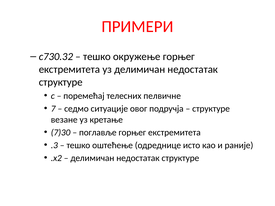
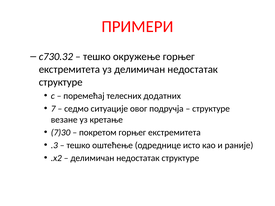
пелвичне: пелвичне -> додатних (162, 96)
поглавље: поглавље -> покретом (98, 133)
